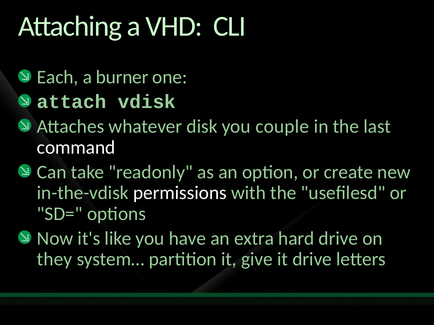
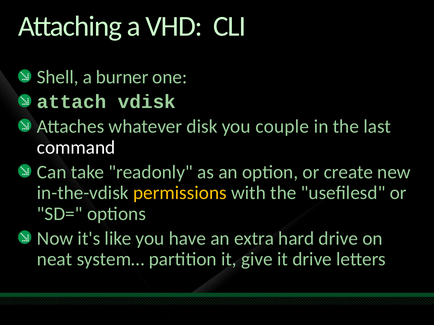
Each: Each -> Shell (58, 77)
permissions colour: white -> yellow (180, 193)
they: they -> neat (55, 260)
